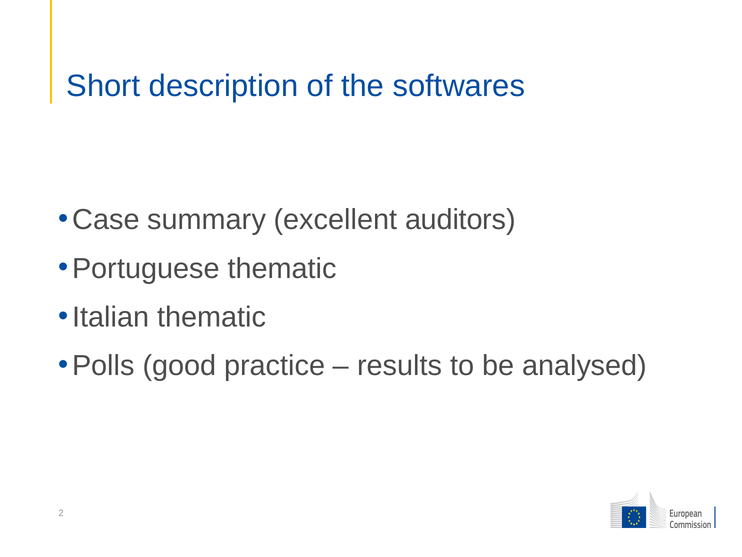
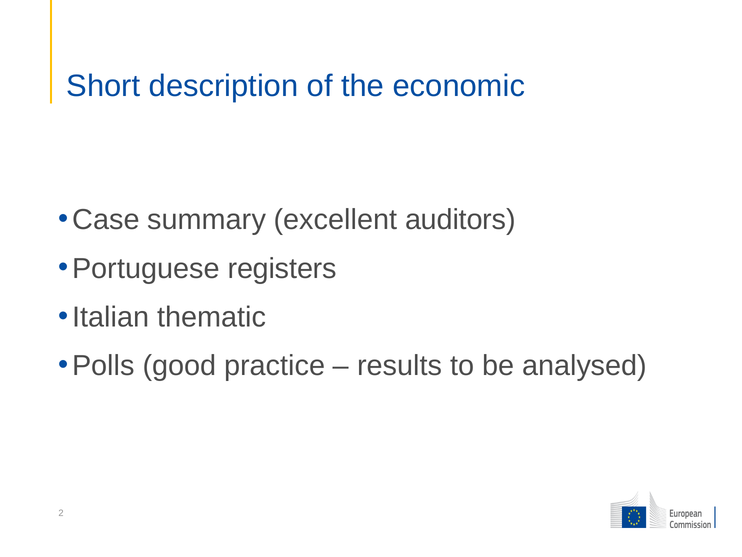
softwares: softwares -> economic (459, 86)
Portuguese thematic: thematic -> registers (282, 268)
